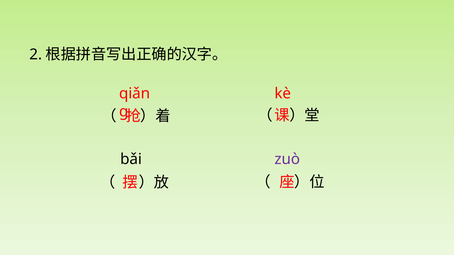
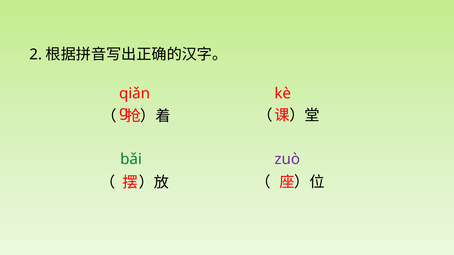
bǎi colour: black -> green (131, 159)
